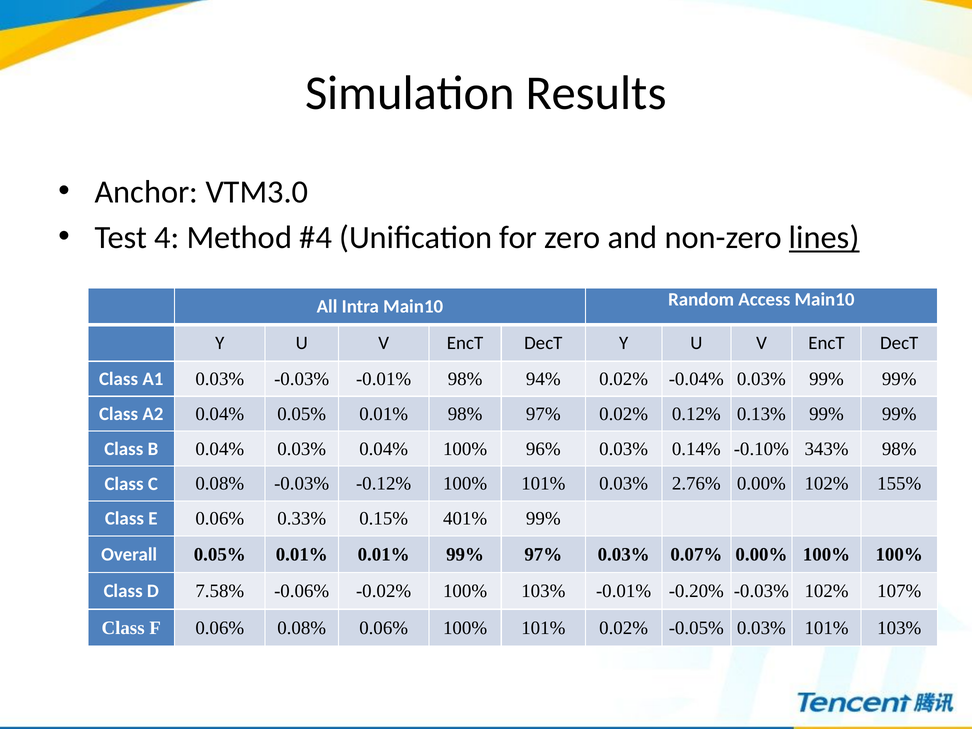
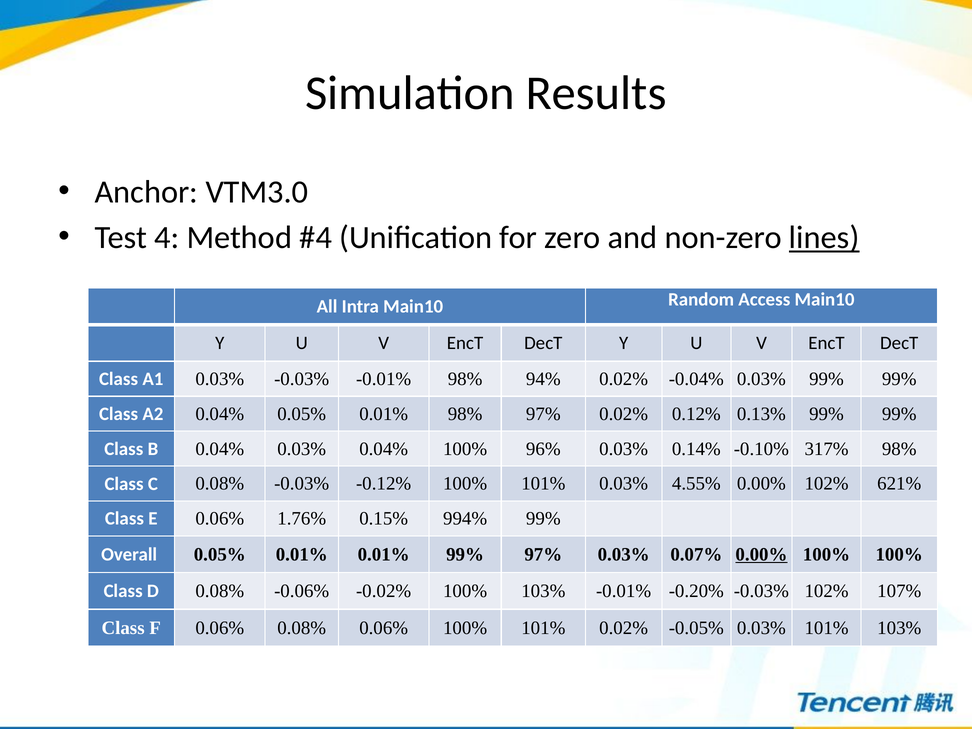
343%: 343% -> 317% (827, 449)
2.76%: 2.76% -> 4.55% (696, 484)
155%: 155% -> 621% (899, 484)
0.33%: 0.33% -> 1.76% (302, 519)
401%: 401% -> 994% (465, 519)
0.00% underline: none -> present (761, 554)
D 7.58%: 7.58% -> 0.08% (220, 591)
